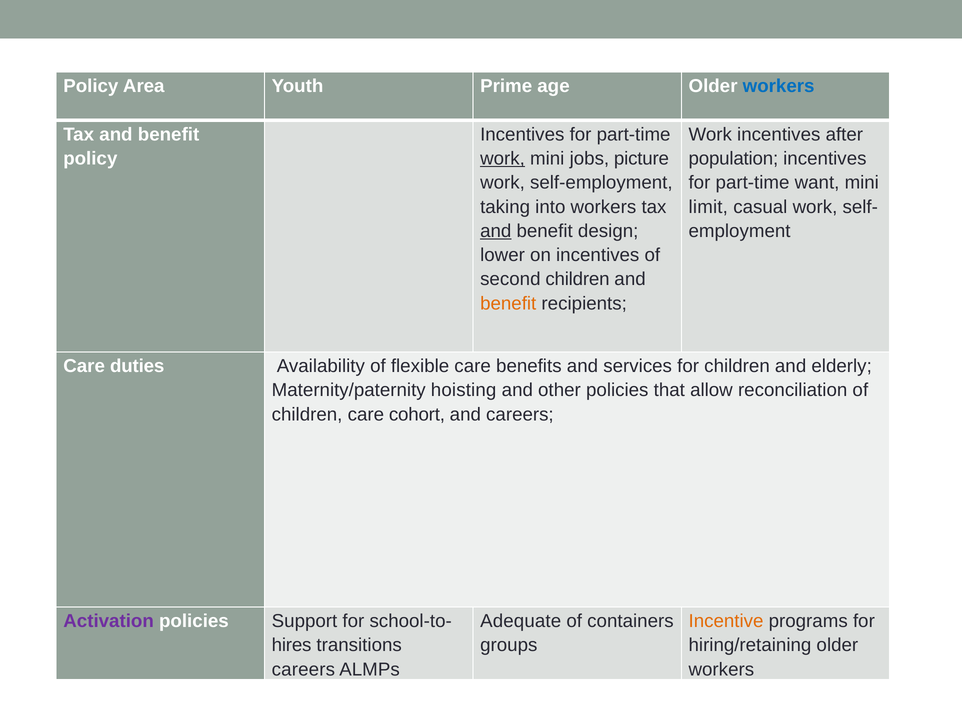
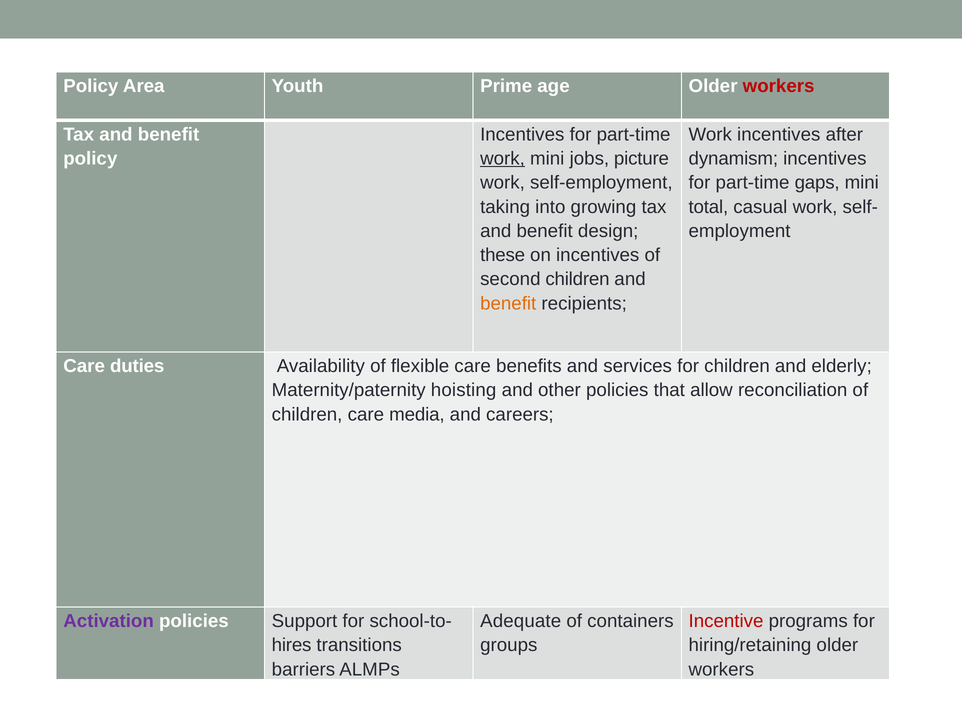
workers colour: blue -> red (779, 86)
population: population -> dynamism (733, 159)
want: want -> gaps (817, 183)
into workers: workers -> growing (603, 207)
limit: limit -> total (708, 207)
and underline: present -> none (496, 231)
lower: lower -> these (503, 255)
cohort: cohort -> media (417, 415)
Incentive colour: orange -> red (726, 621)
careers: careers -> barriers (303, 670)
